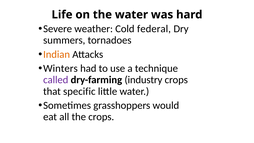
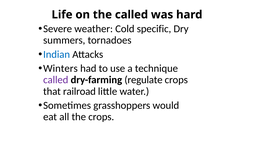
the water: water -> called (131, 15)
federal: federal -> specific (154, 29)
Indian colour: orange -> blue (57, 54)
industry: industry -> regulate (143, 80)
specific: specific -> railroad (79, 91)
